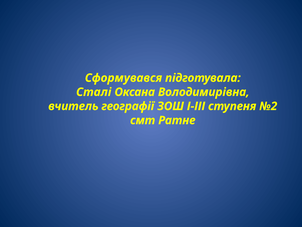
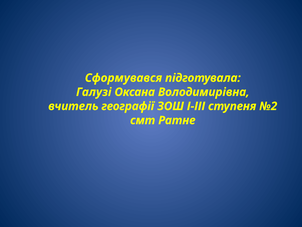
Сталі: Сталі -> Галузі (94, 92)
